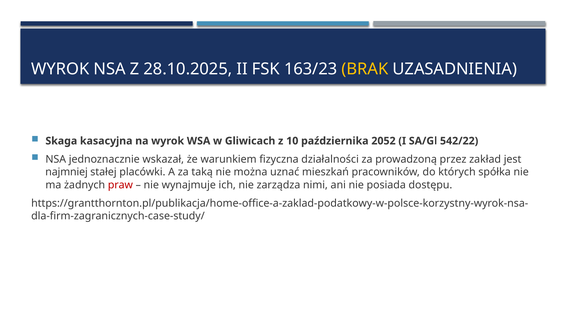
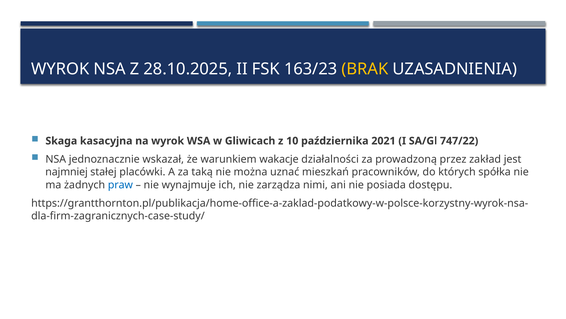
2052: 2052 -> 2021 (383, 141)
542/22: 542/22 -> 747/22 (459, 141)
fizyczna: fizyczna -> wakacje (279, 159)
praw colour: red -> blue (120, 185)
